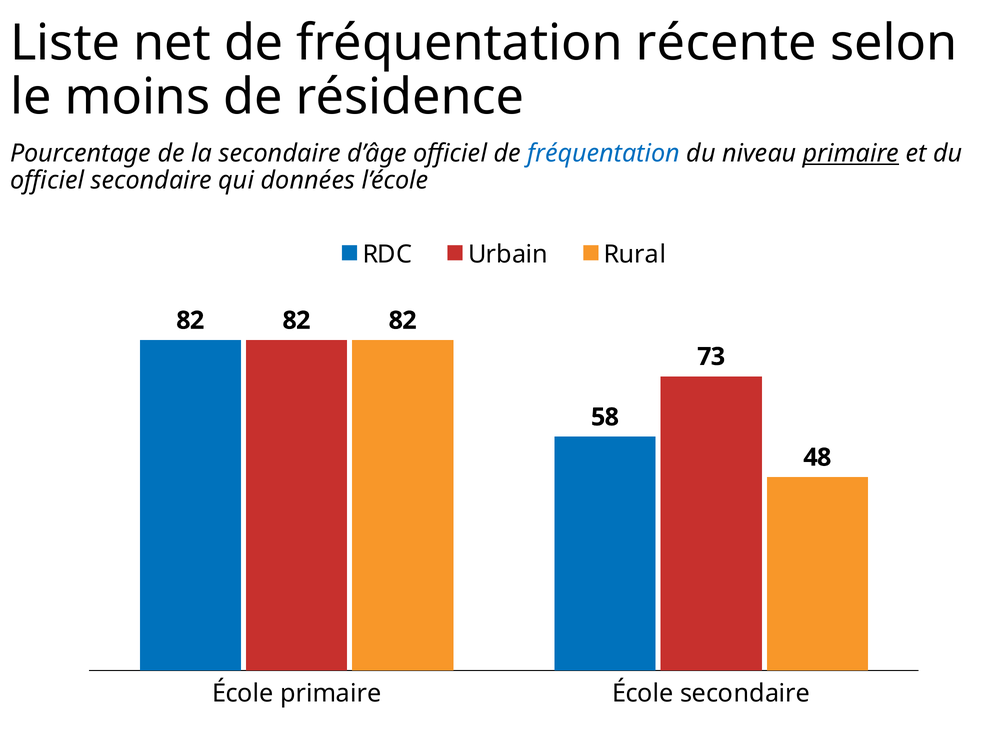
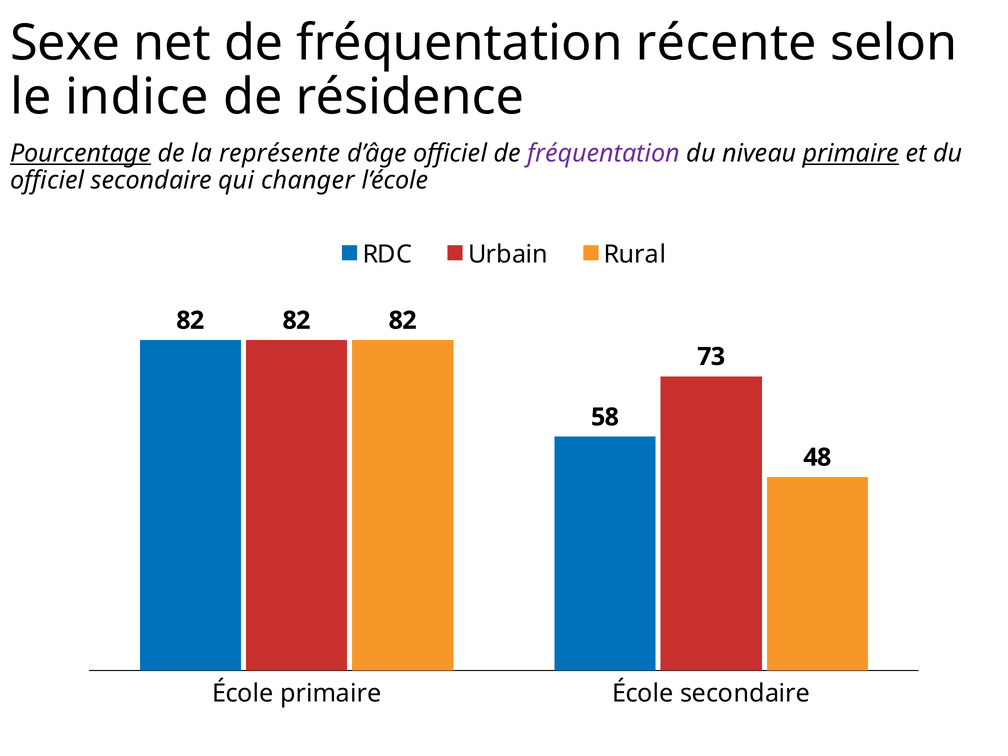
Liste: Liste -> Sexe (65, 43)
moins: moins -> indice (137, 97)
Pourcentage underline: none -> present (81, 153)
la secondaire: secondaire -> représente (280, 153)
fréquentation colour: blue -> purple (604, 153)
données: données -> changer (308, 180)
